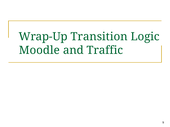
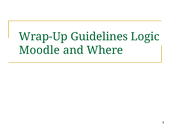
Transition: Transition -> Guidelines (99, 37)
Traffic: Traffic -> Where (105, 50)
